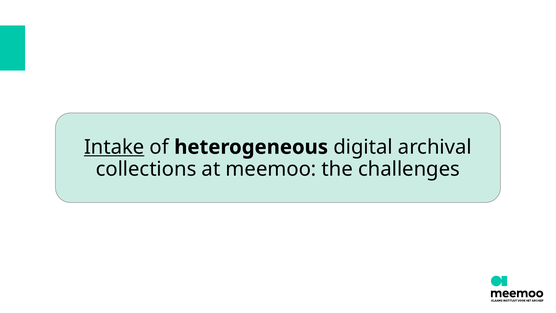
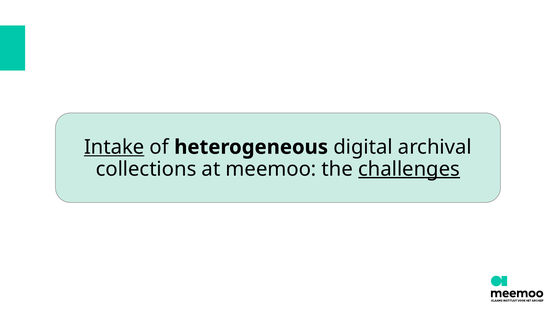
challenges underline: none -> present (409, 169)
